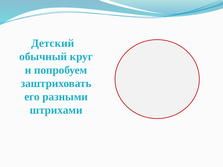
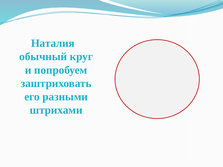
Детский: Детский -> Наталия (53, 43)
